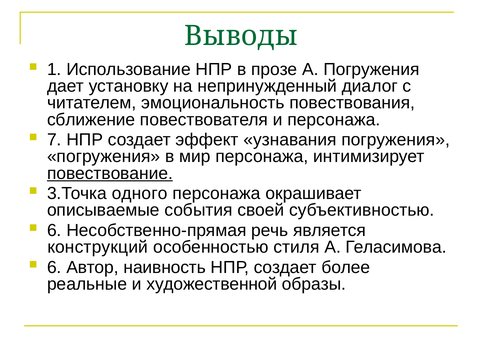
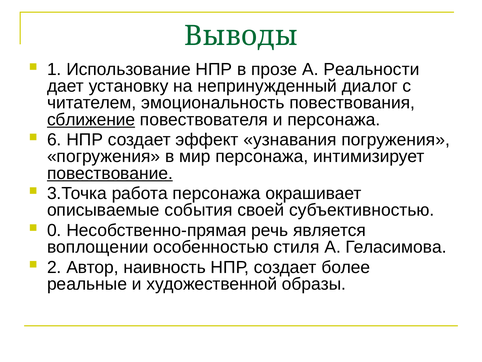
А Погружения: Погружения -> Реальности (371, 69)
сближение underline: none -> present (91, 119)
7: 7 -> 6 (54, 140)
одного: одного -> работа (140, 193)
6: 6 -> 0 (54, 230)
конструкций: конструкций -> воплощении (98, 247)
6: 6 -> 2 (54, 267)
